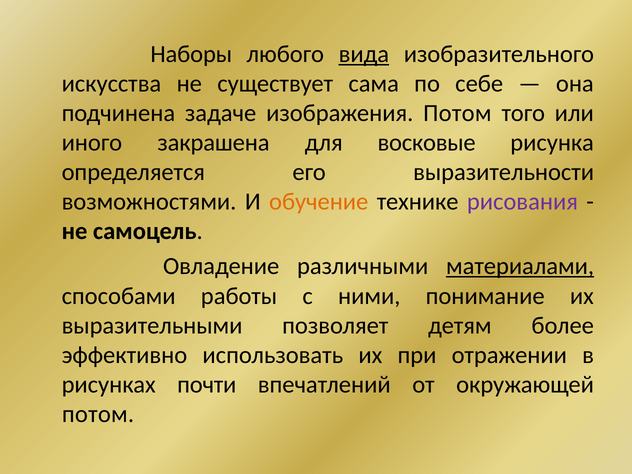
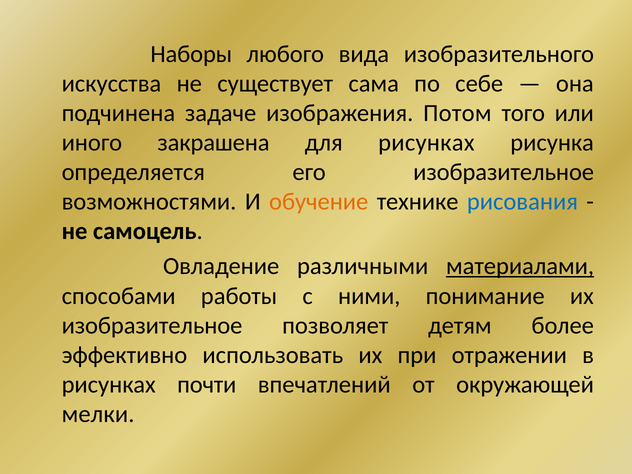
вида underline: present -> none (364, 54)
для восковые: восковые -> рисунках (426, 143)
его выразительности: выразительности -> изобразительное (504, 172)
рисования colour: purple -> blue (522, 202)
выразительными: выразительными -> изобразительное (152, 325)
потом: потом -> мелки (98, 414)
